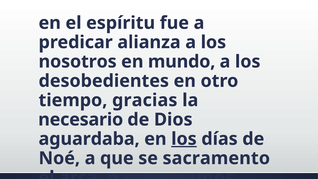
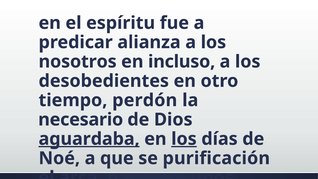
mundo: mundo -> incluso (182, 62)
gracias: gracias -> perdón (145, 100)
aguardaba underline: none -> present (89, 139)
sacramento: sacramento -> purificación (216, 158)
